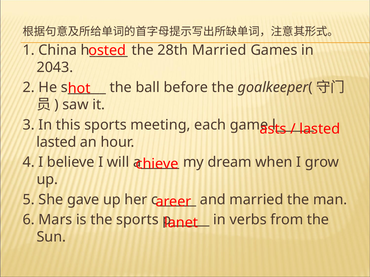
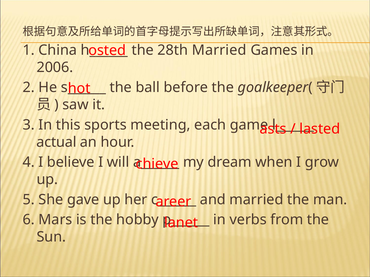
2043: 2043 -> 2006 (55, 67)
lasted: lasted -> actual (56, 142)
the sports: sports -> hobby (138, 220)
